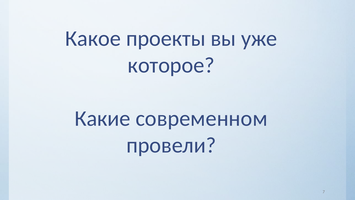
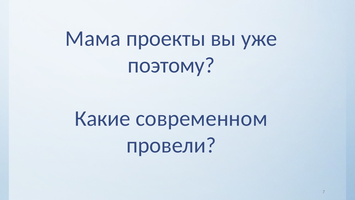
Какое: Какое -> Мама (93, 38)
которое: которое -> поэтому (171, 65)
